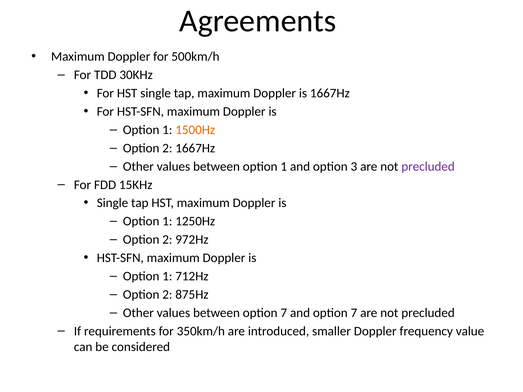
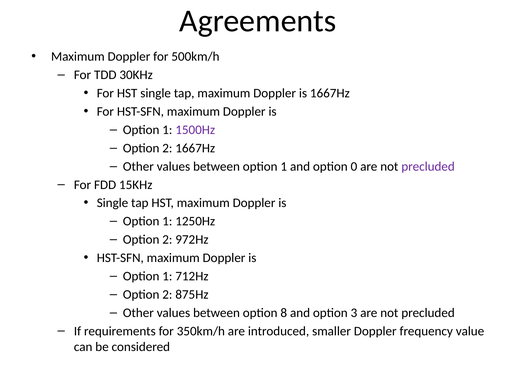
1500Hz colour: orange -> purple (195, 130)
3: 3 -> 0 (354, 167)
between option 7: 7 -> 8 (284, 313)
and option 7: 7 -> 3 (354, 313)
